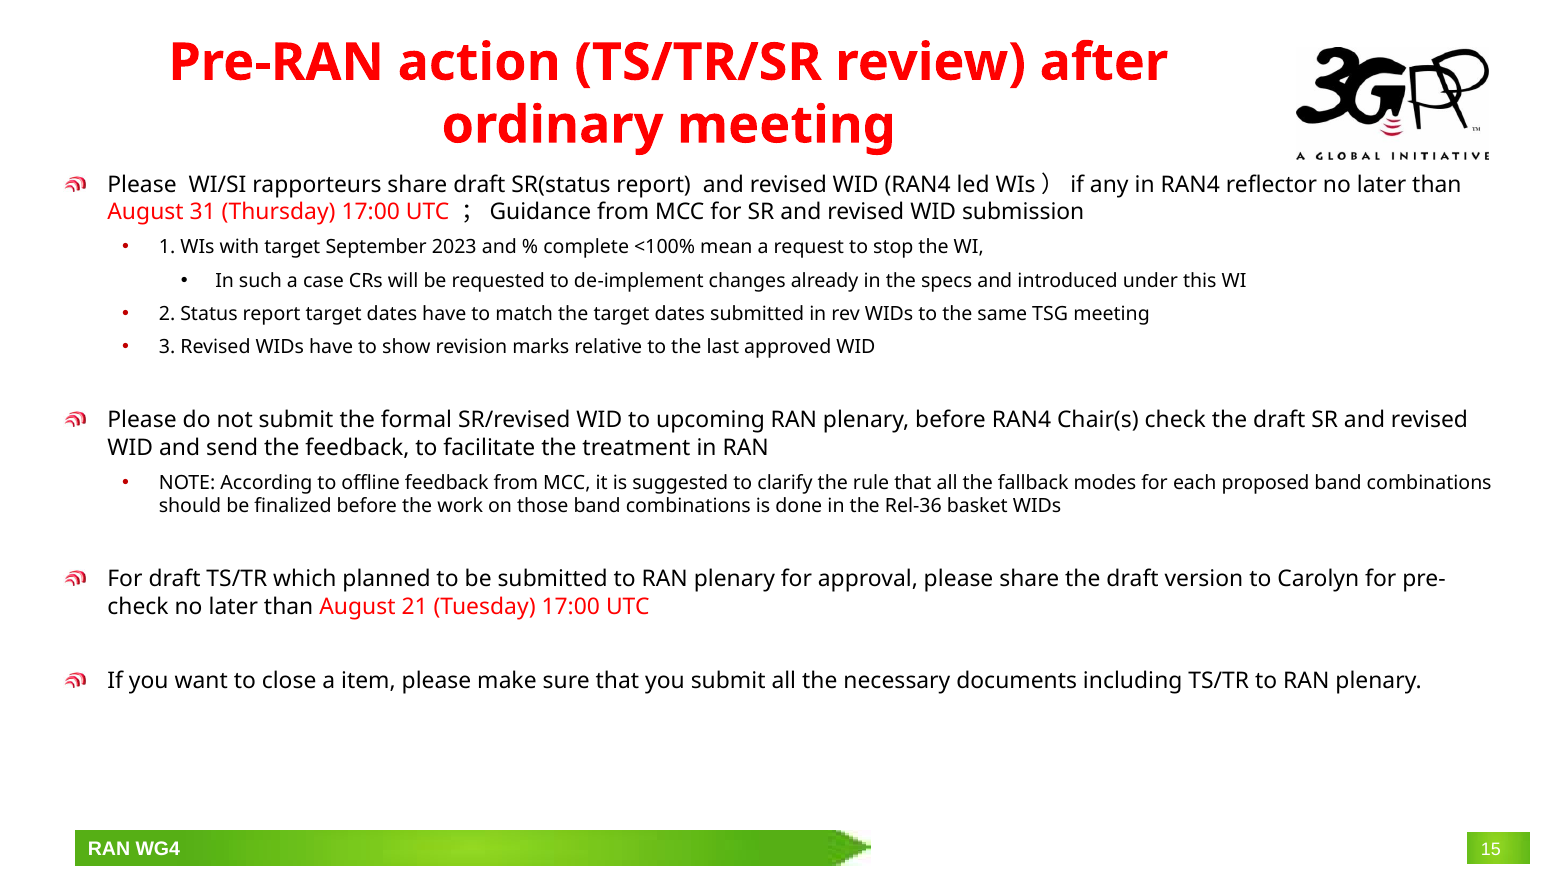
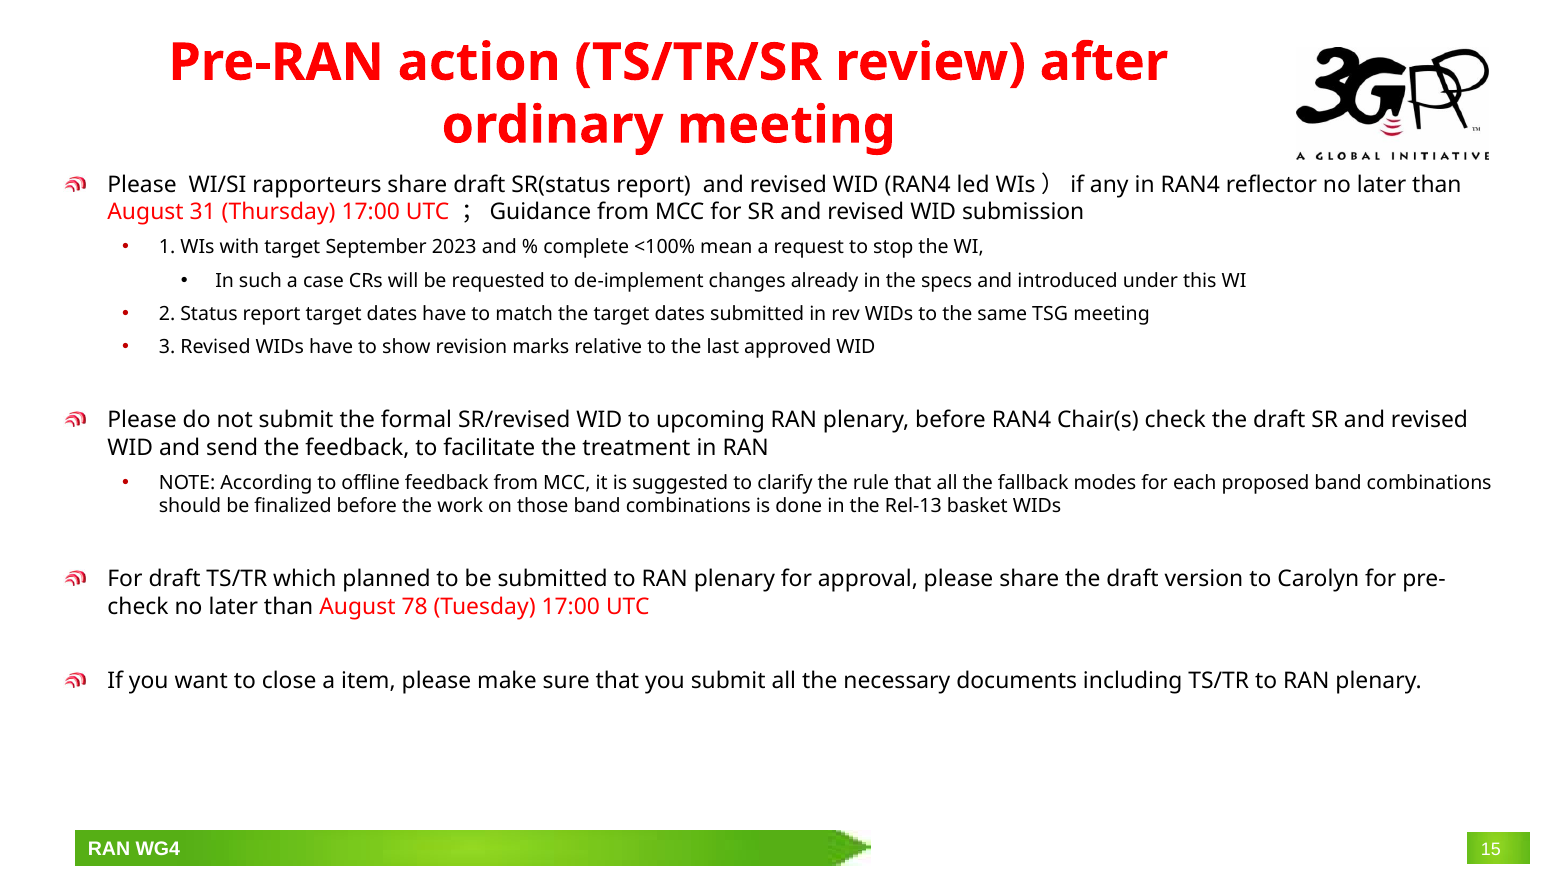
Rel-36: Rel-36 -> Rel-13 (913, 506)
21: 21 -> 78 (415, 606)
